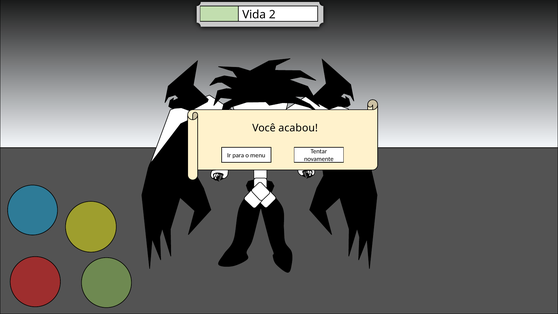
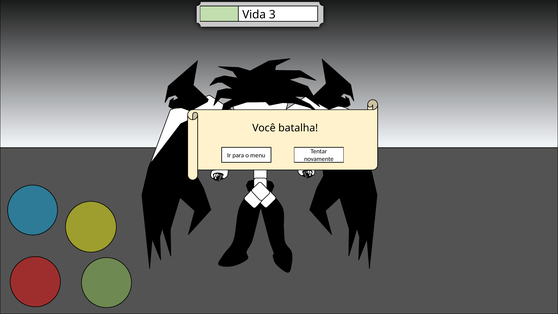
2: 2 -> 3 (272, 14)
acabou: acabou -> batalha (298, 128)
